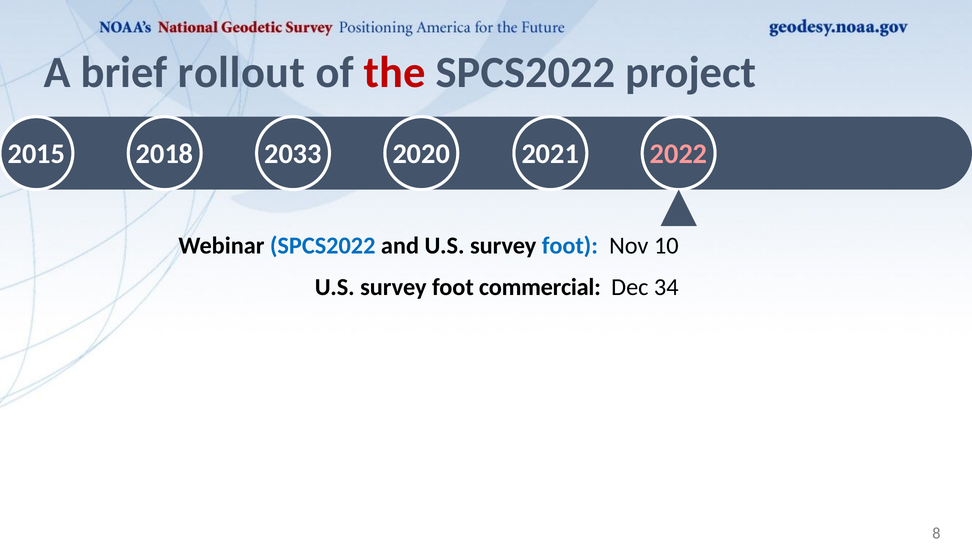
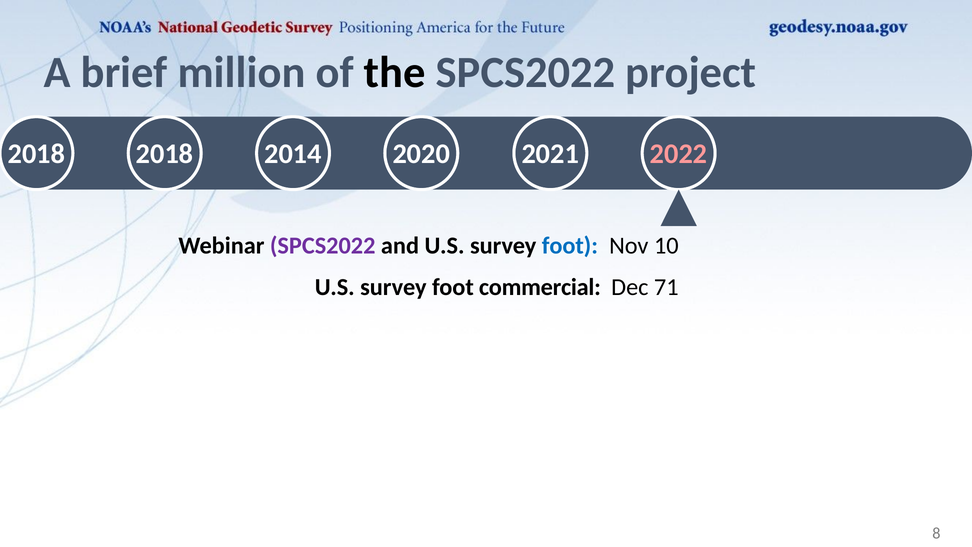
rollout: rollout -> million (242, 73)
the colour: red -> black (395, 73)
2015: 2015 -> 2018 (36, 154)
2033: 2033 -> 2014 (293, 154)
SPCS2022 colour: blue -> purple (323, 246)
34: 34 -> 71 (666, 287)
